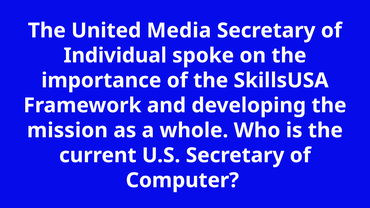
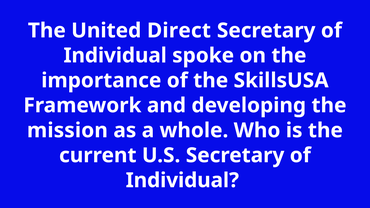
Media: Media -> Direct (179, 31)
Computer: Computer -> Individual (182, 180)
